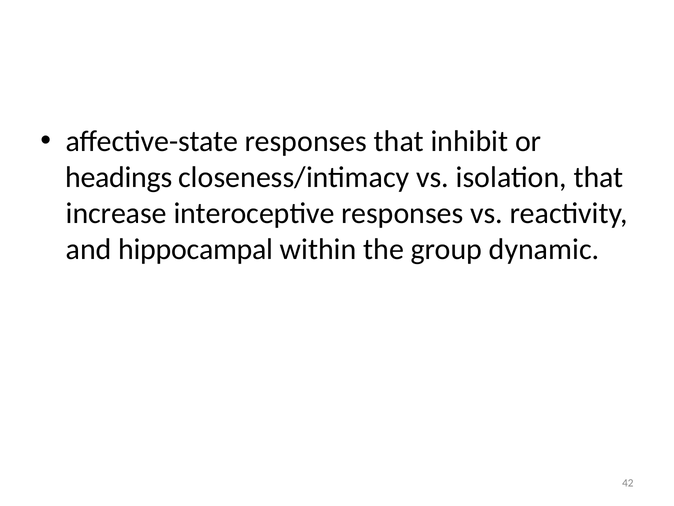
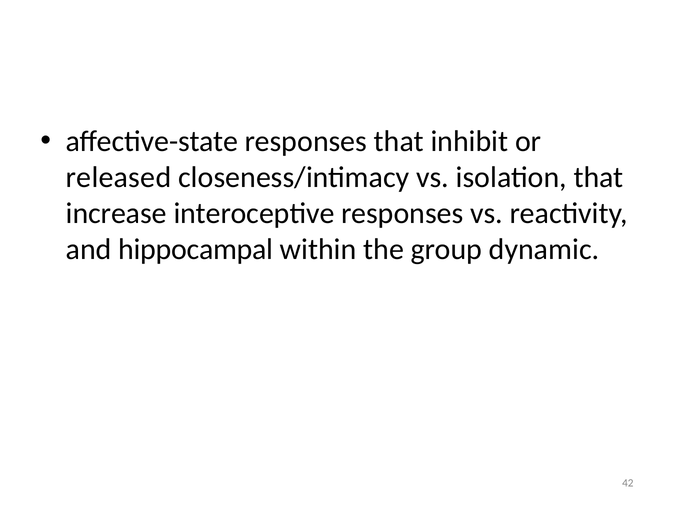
headings: headings -> released (119, 177)
